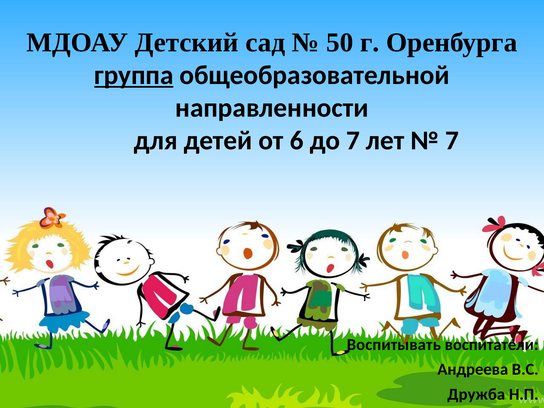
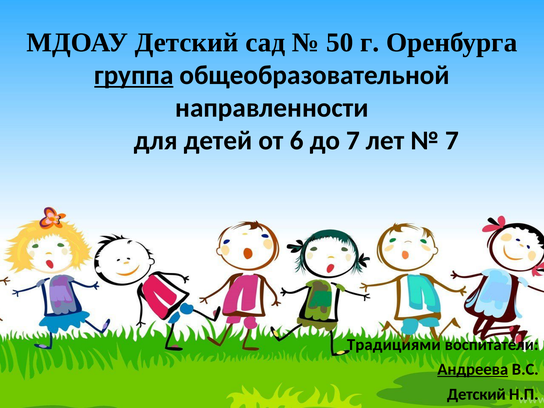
Воспитывать: Воспитывать -> Традициями (394, 345)
Андреева underline: none -> present (473, 369)
Дружба: Дружба -> Детский (476, 394)
